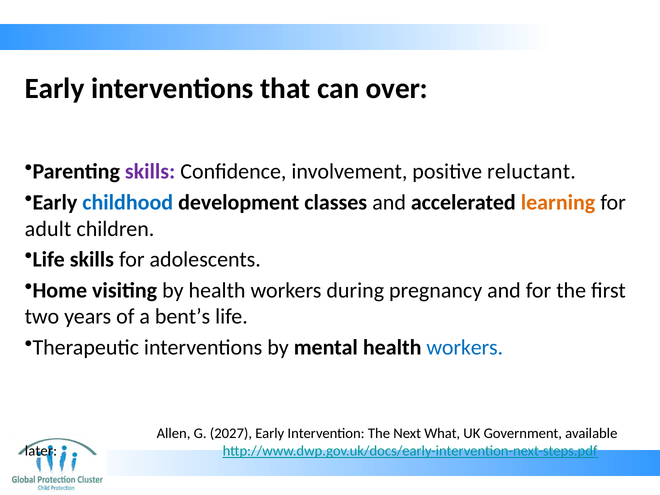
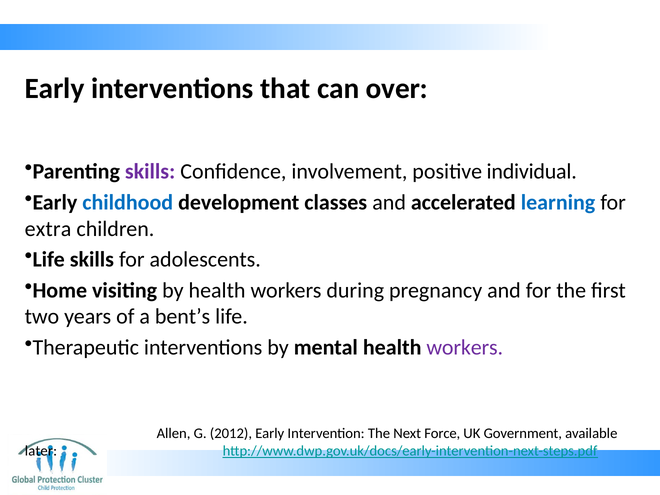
reluctant: reluctant -> individual (532, 172)
learning colour: orange -> blue (558, 202)
adult: adult -> extra (48, 229)
workers colour: blue -> purple (465, 348)
2027: 2027 -> 2012 (231, 434)
What: What -> Force (442, 434)
